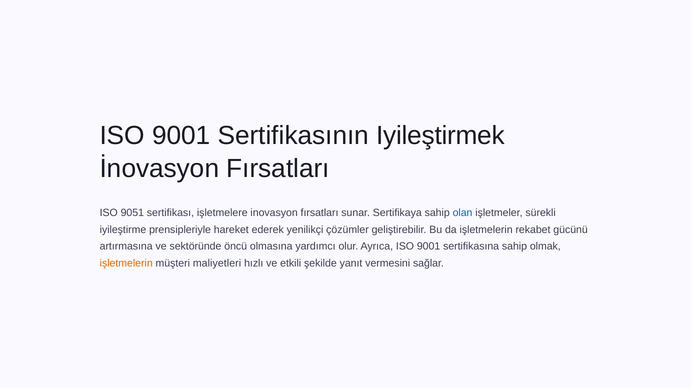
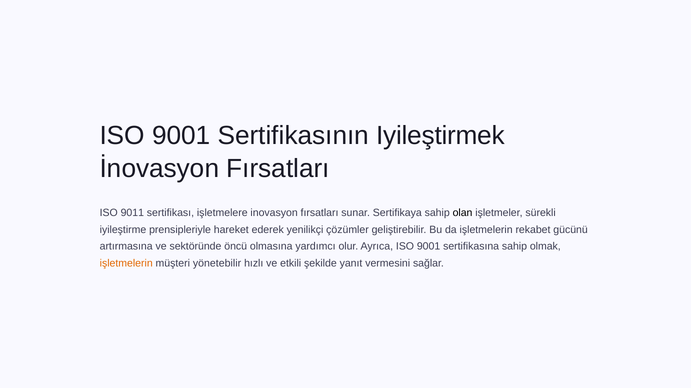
9051: 9051 -> 9011 (132, 213)
olan colour: blue -> black (463, 213)
maliyetleri: maliyetleri -> yönetebilir (217, 264)
